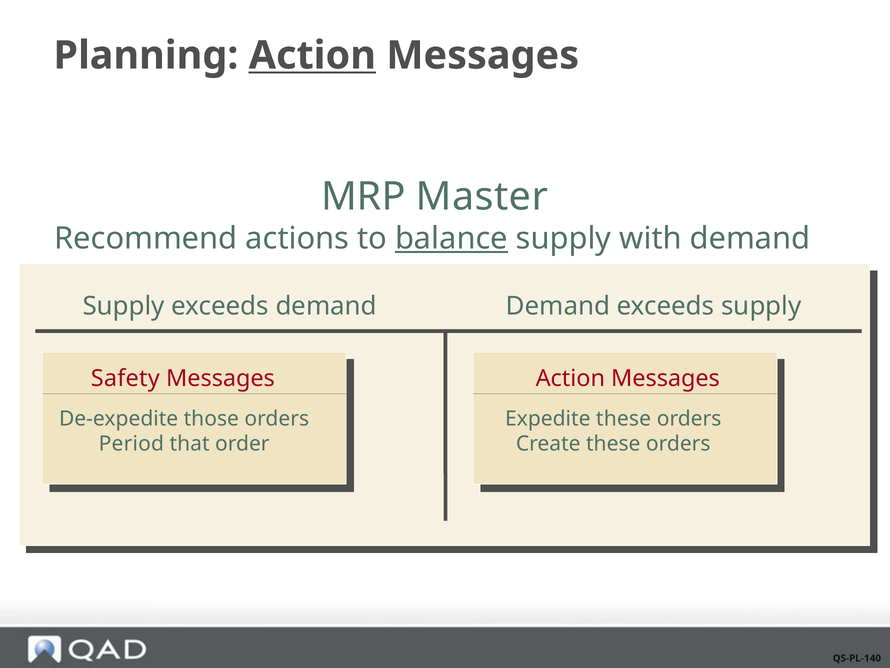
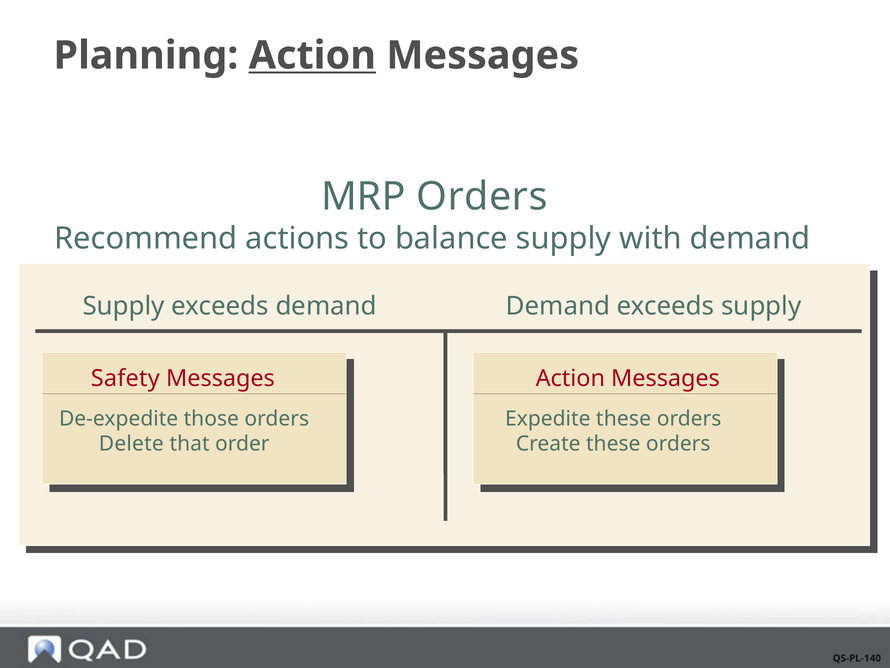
MRP Master: Master -> Orders (482, 197)
balance underline: present -> none (451, 238)
Period: Period -> Delete (131, 444)
